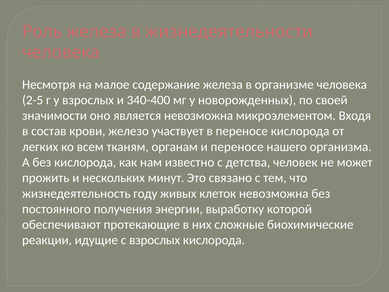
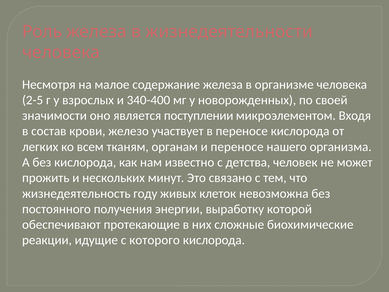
является невозможна: невозможна -> поступлении (199, 116)
с взрослых: взрослых -> которого (155, 240)
